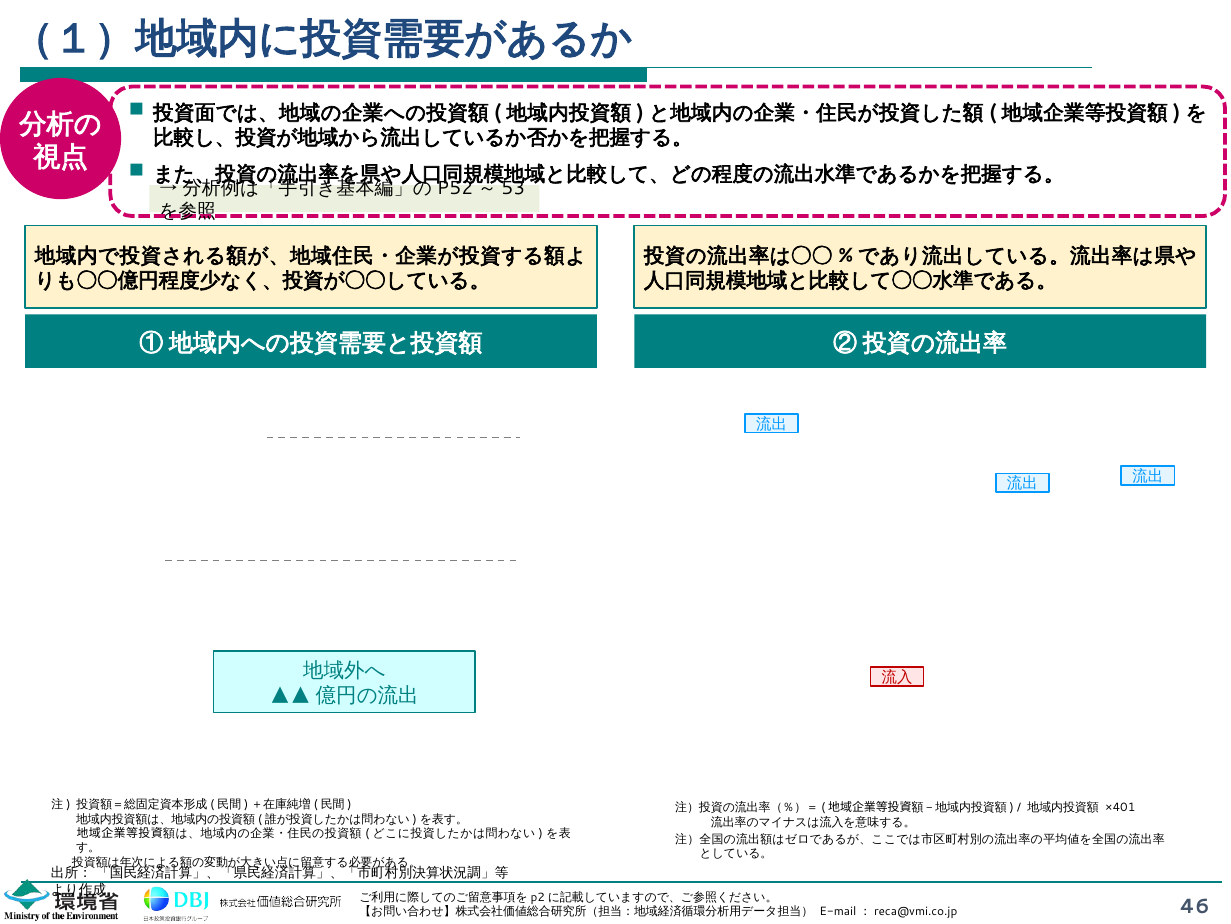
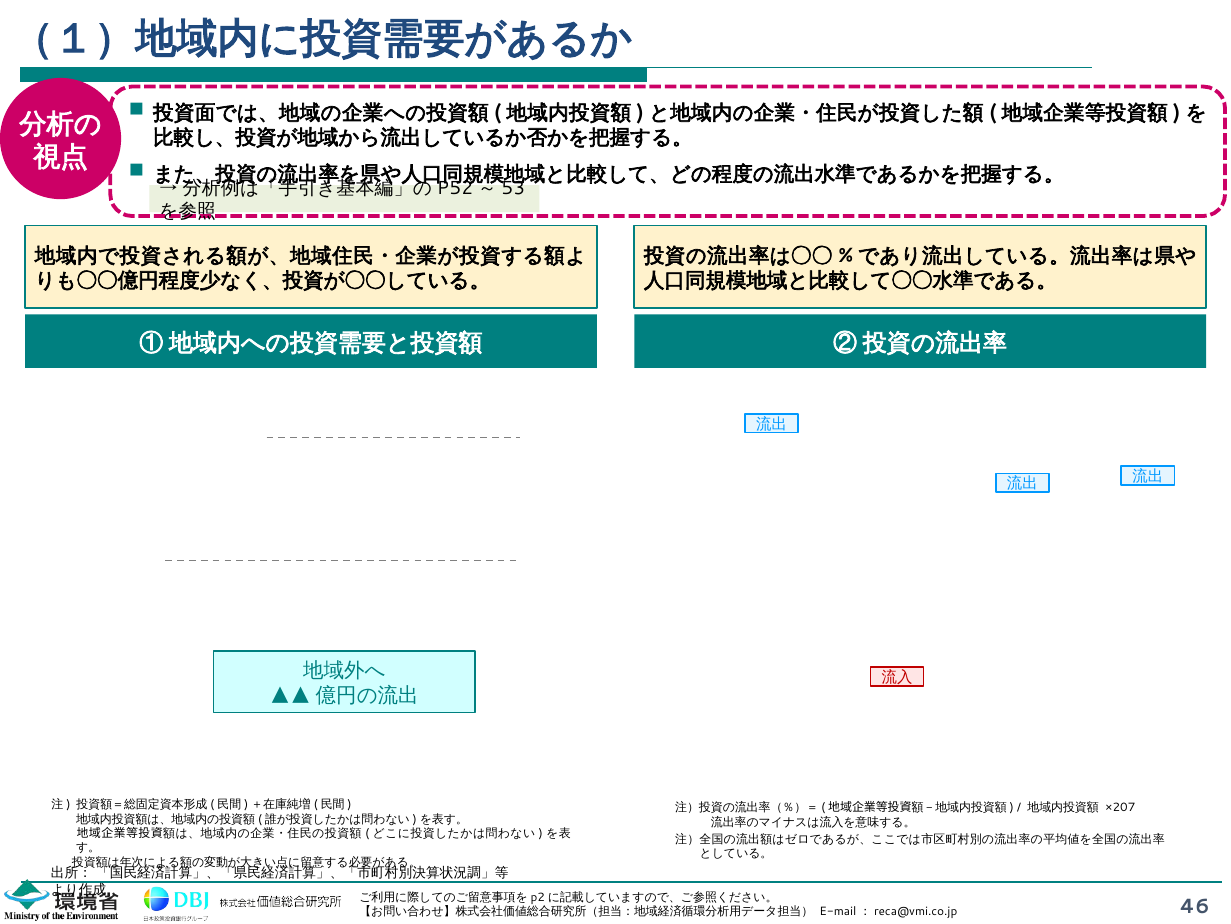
×401: ×401 -> ×207 (1120, 807)
